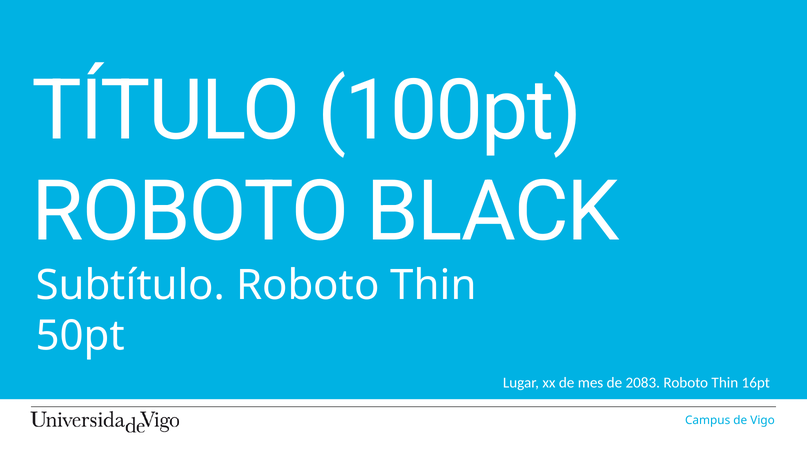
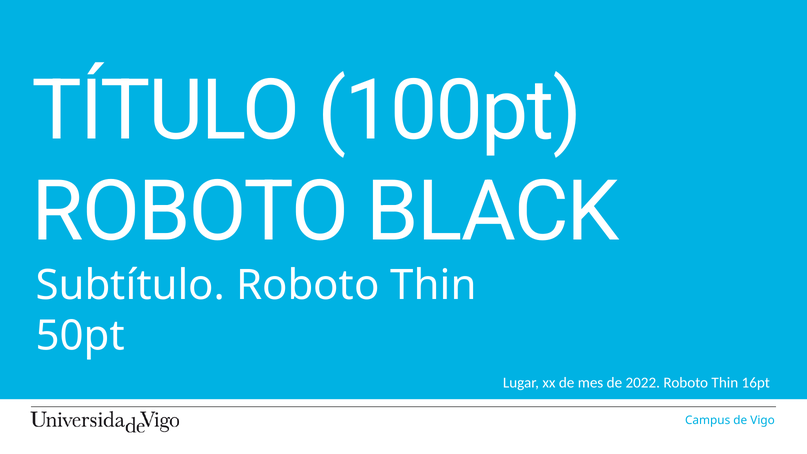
2083: 2083 -> 2022 (643, 382)
